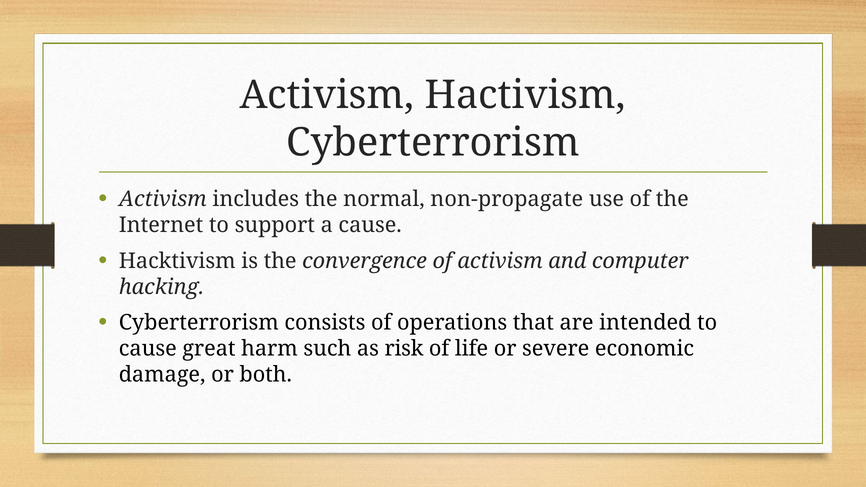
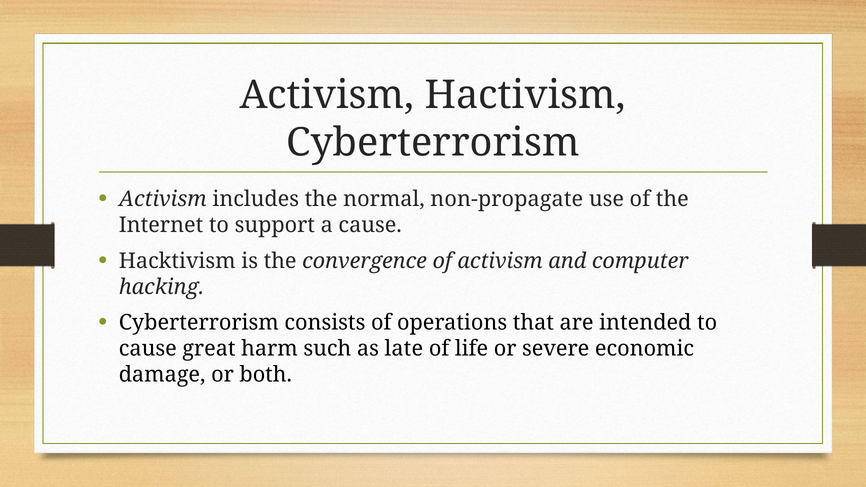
risk: risk -> late (404, 349)
